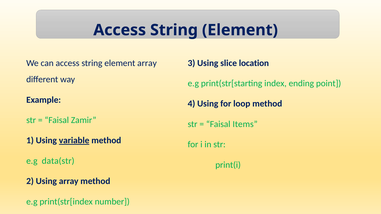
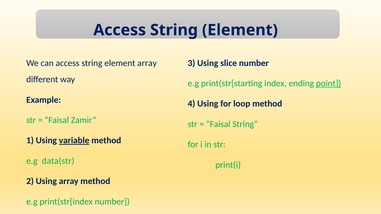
slice location: location -> number (254, 63)
point underline: none -> present (329, 84)
Faisal Items: Items -> String (245, 124)
